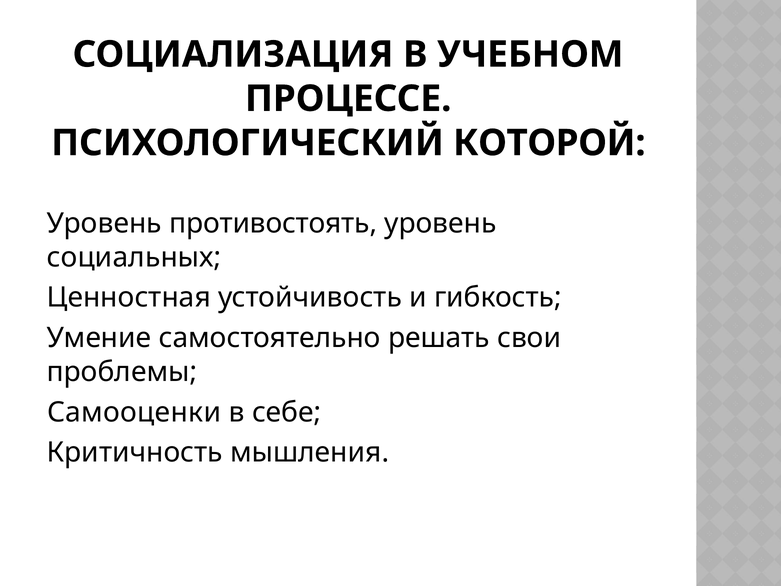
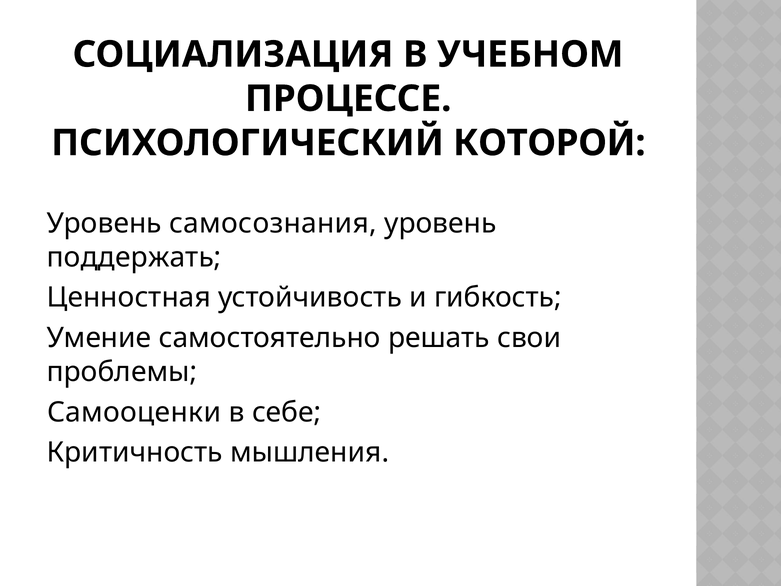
противостоять: противостоять -> самосознания (273, 223)
социальных: социальных -> поддержать (134, 257)
